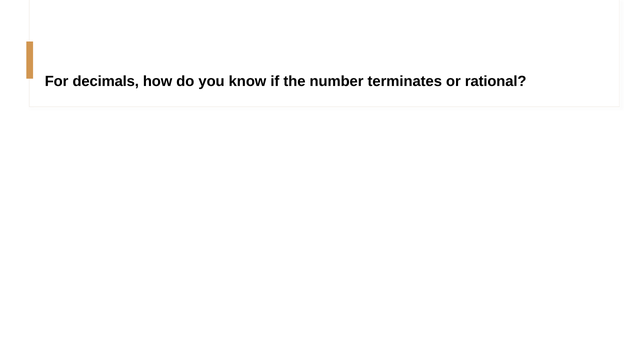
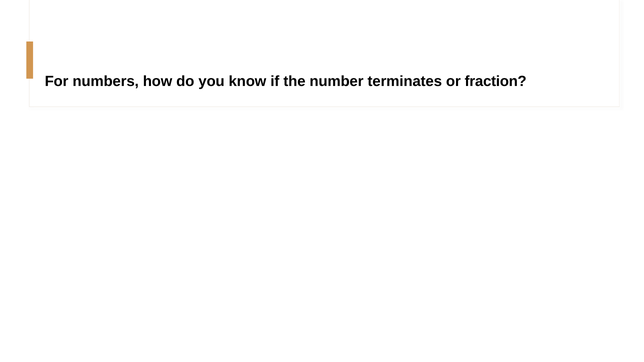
decimals: decimals -> numbers (106, 81)
rational: rational -> fraction (496, 81)
